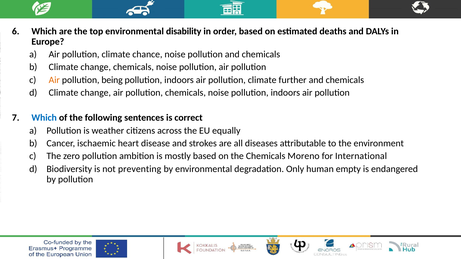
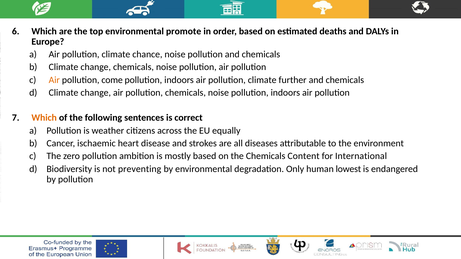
disability: disability -> promote (184, 31)
being: being -> come (112, 80)
Which colour: blue -> orange (44, 118)
Moreno: Moreno -> Content (304, 156)
empty: empty -> lowest (348, 169)
